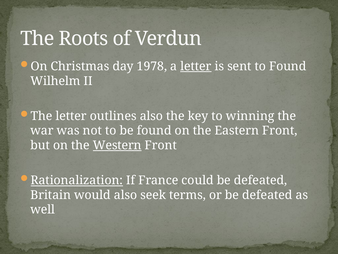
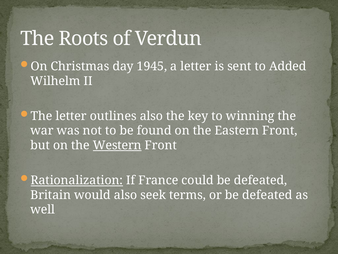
1978: 1978 -> 1945 (152, 66)
letter underline: present -> none (196, 66)
to Found: Found -> Added (288, 66)
